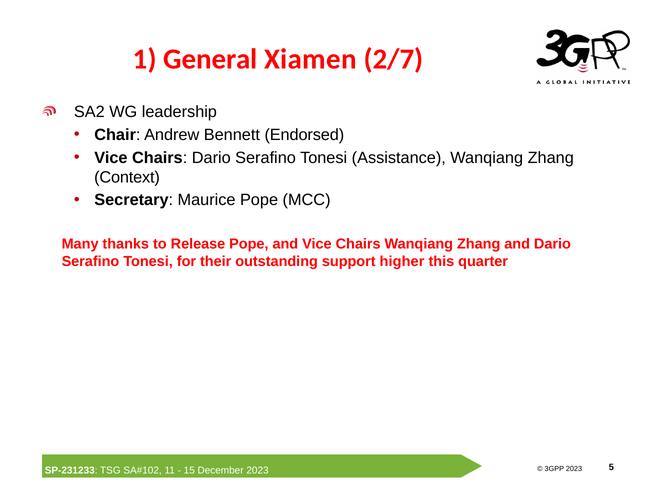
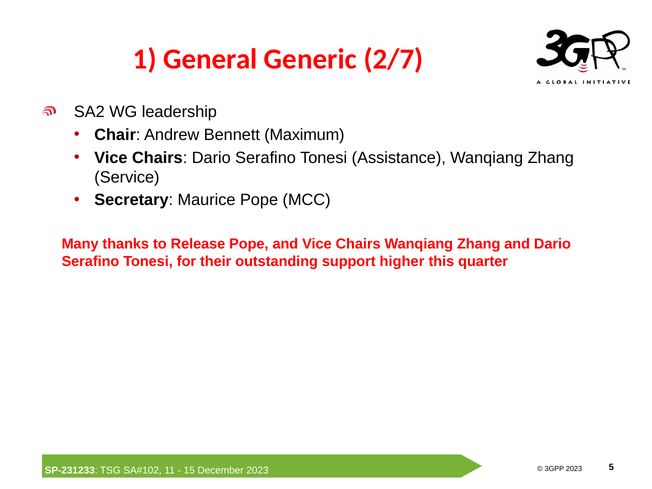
Xiamen: Xiamen -> Generic (310, 59)
Endorsed: Endorsed -> Maximum (304, 135)
Context: Context -> Service (127, 177)
